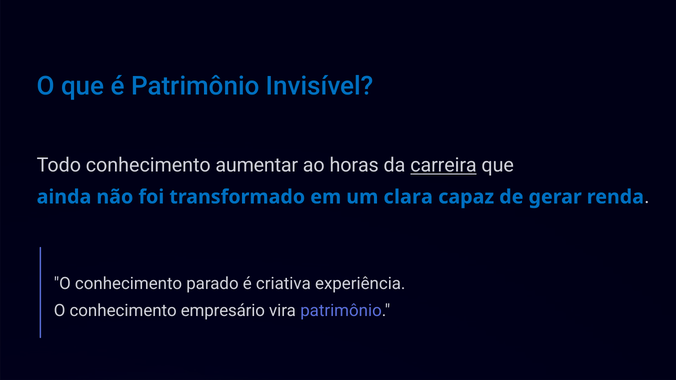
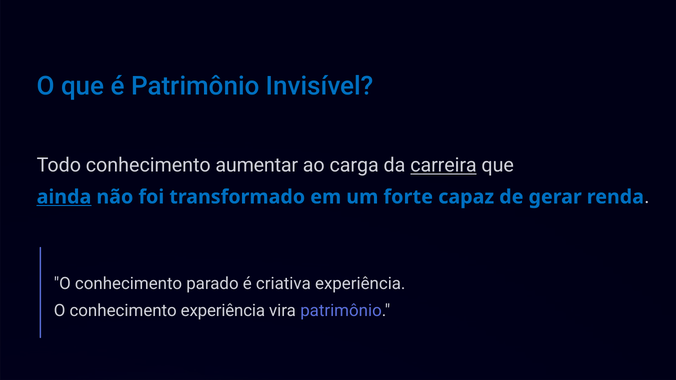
horas: horas -> carga (354, 166)
ainda underline: none -> present (64, 197)
clara: clara -> forte (408, 197)
conhecimento empresário: empresário -> experiência (223, 311)
